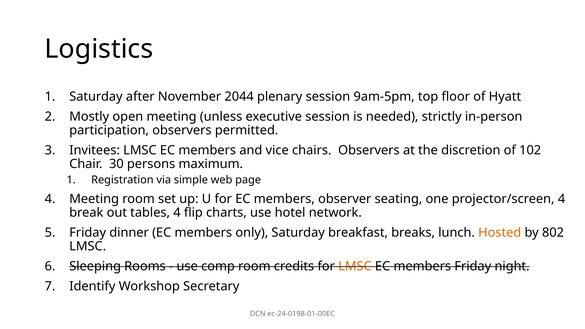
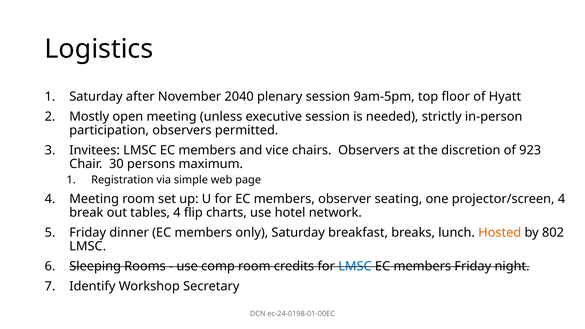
2044: 2044 -> 2040 (239, 97)
102: 102 -> 923 (530, 150)
LMSC colour: orange -> blue (355, 266)
